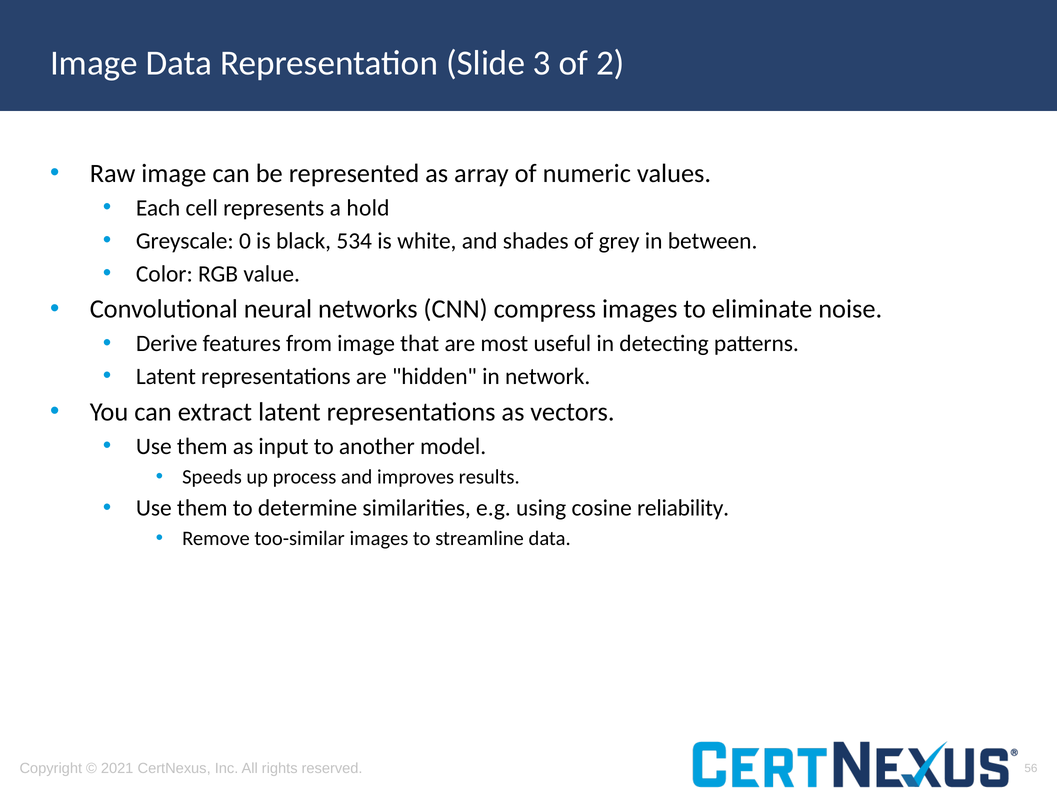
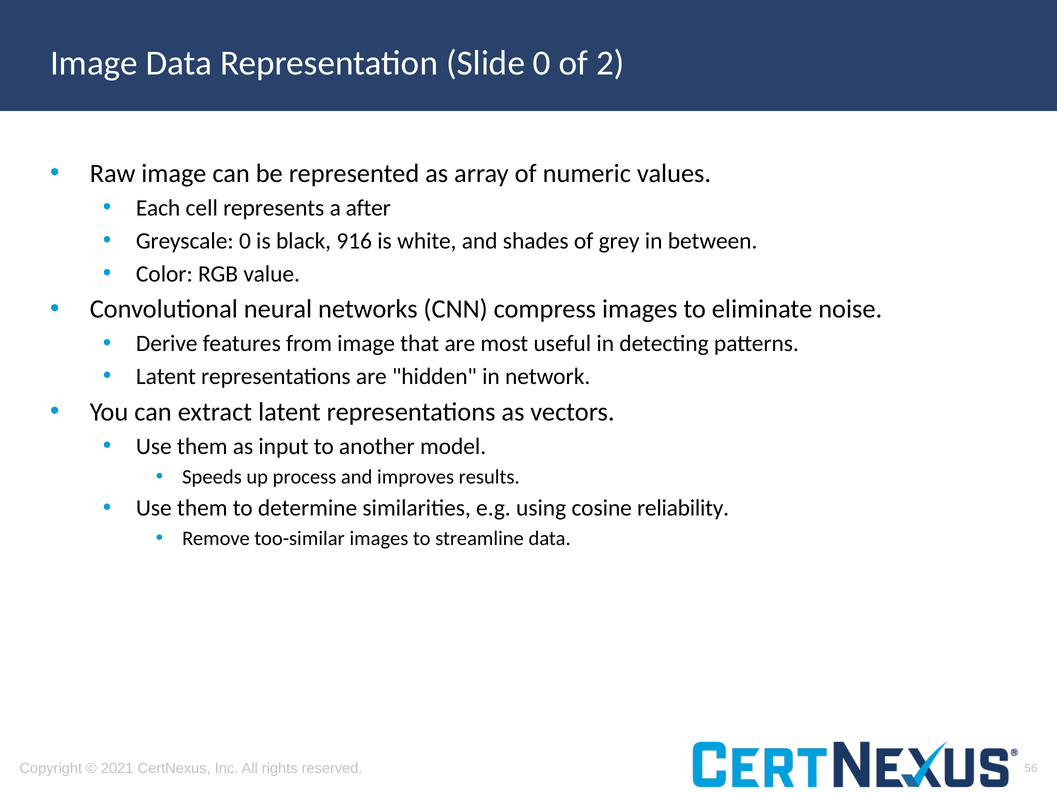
Slide 3: 3 -> 0 (542, 63)
hold: hold -> after (368, 208)
534: 534 -> 916 (354, 241)
